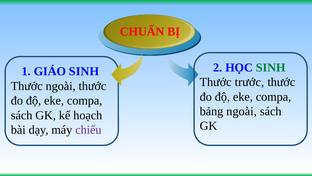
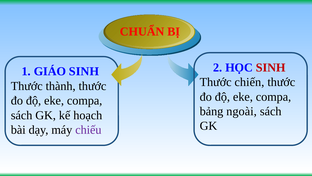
SINH colour: green -> red (271, 67)
trước: trước -> chiến (249, 82)
Thước ngoài: ngoài -> thành (61, 86)
